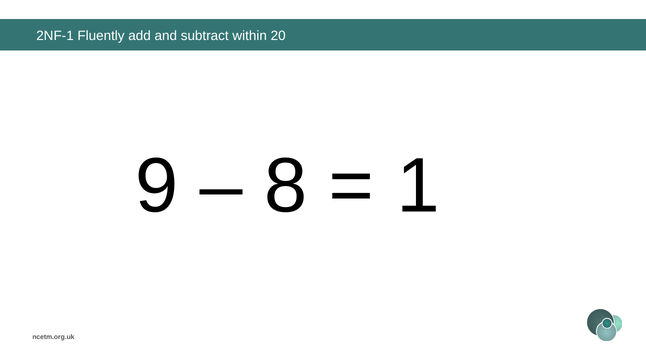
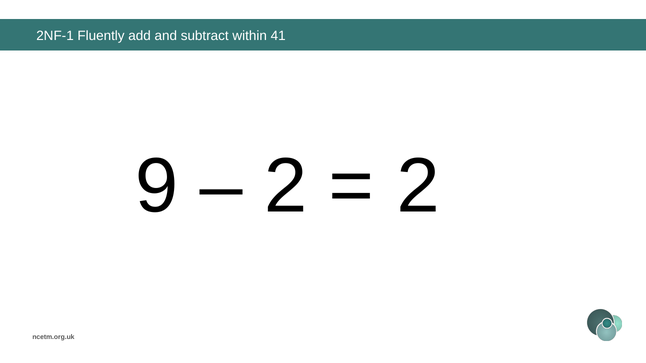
20: 20 -> 41 (278, 36)
8: 8 -> 2 (286, 186)
1: 1 -> 2 (418, 186)
